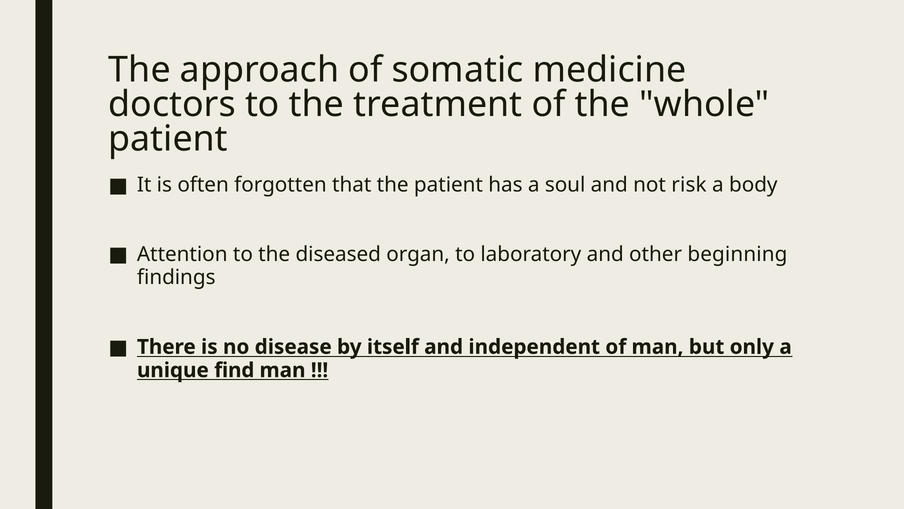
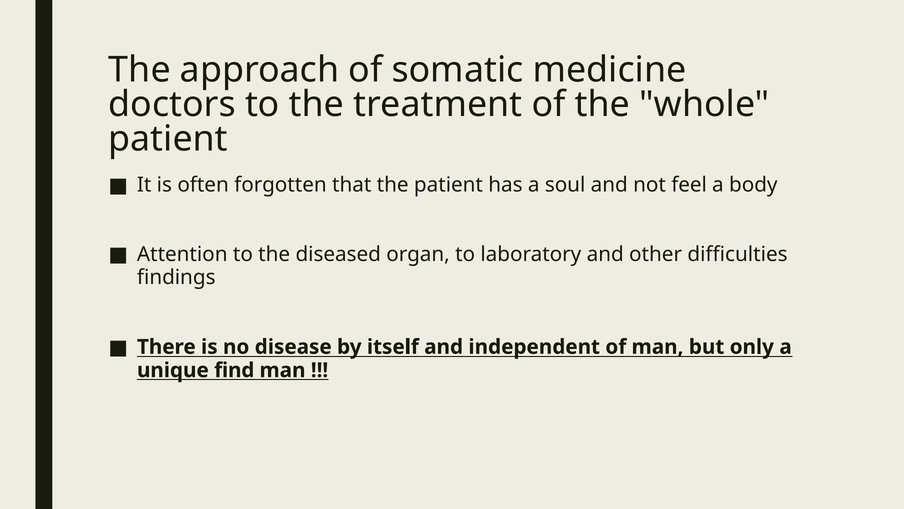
risk: risk -> feel (689, 185)
beginning: beginning -> difficulties (737, 254)
